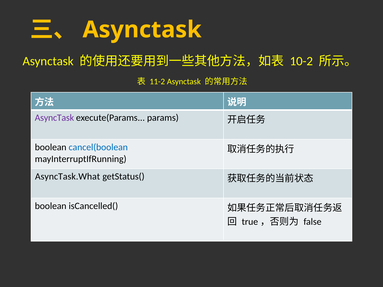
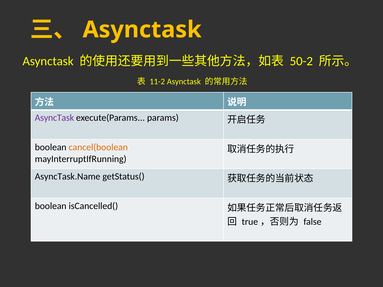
10-2: 10-2 -> 50-2 (301, 61)
cancel(boolean colour: blue -> orange (98, 147)
AsyncTask.What: AsyncTask.What -> AsyncTask.Name (68, 177)
